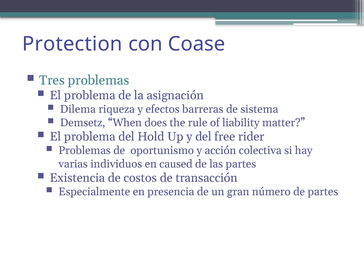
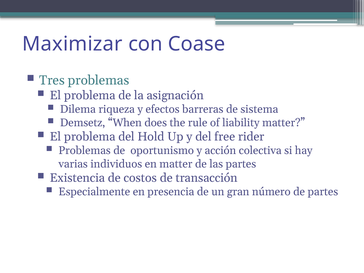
Protection: Protection -> Maximizar (72, 44)
en caused: caused -> matter (176, 164)
